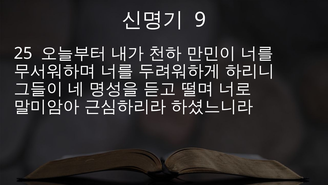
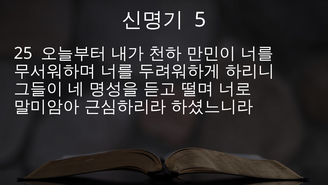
9: 9 -> 5 (200, 20)
